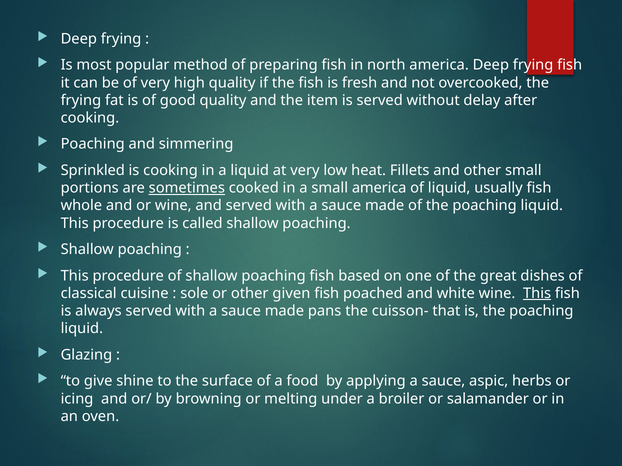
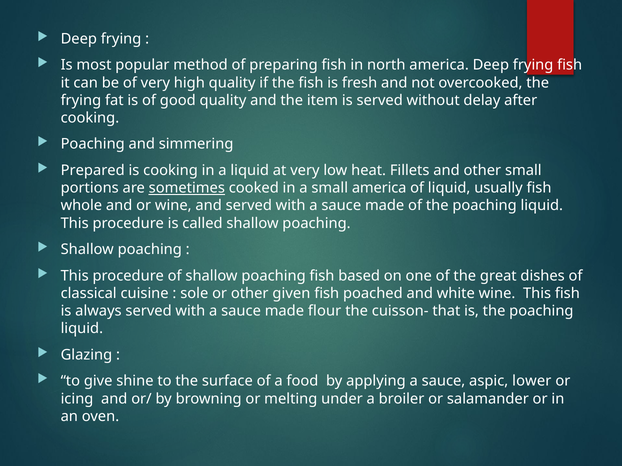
Sprinkled: Sprinkled -> Prepared (93, 171)
This underline: present -> none (537, 294)
pans: pans -> flour (325, 311)
herbs: herbs -> lower (532, 381)
